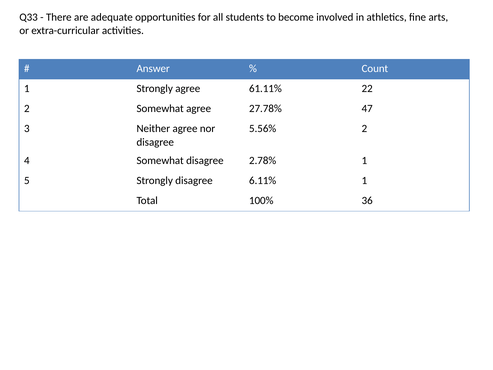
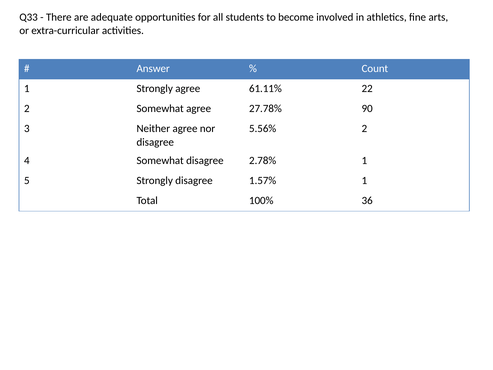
47: 47 -> 90 (367, 109)
6.11%: 6.11% -> 1.57% (263, 180)
